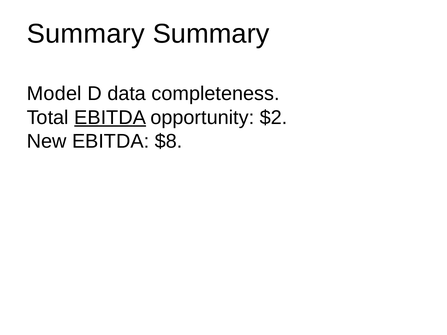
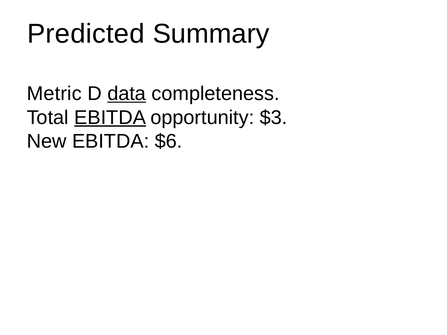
Summary: Summary -> Predicted (86, 34)
Model: Model -> Metric (54, 94)
data underline: none -> present (127, 94)
$2: $2 -> $3 (274, 118)
$8: $8 -> $6 (169, 141)
